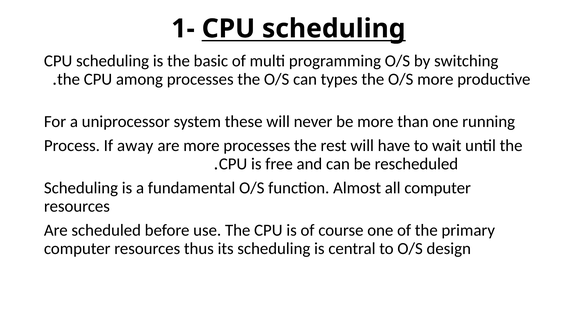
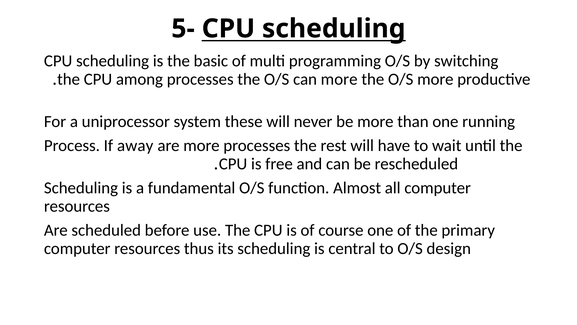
1-: 1- -> 5- (183, 29)
can types: types -> more (339, 79)
